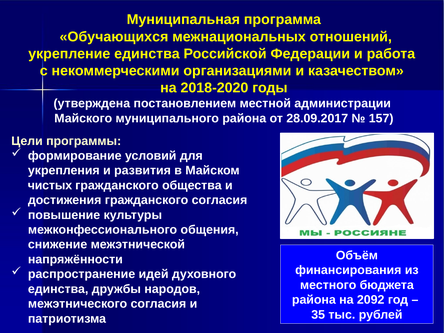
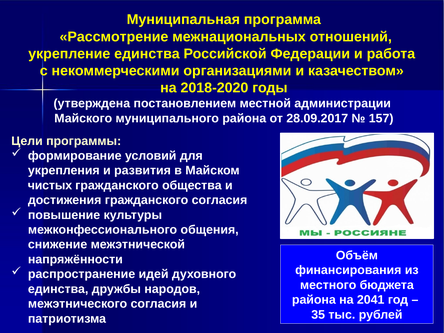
Обучающихся: Обучающихся -> Рассмотрение (114, 37)
2092: 2092 -> 2041 (371, 300)
